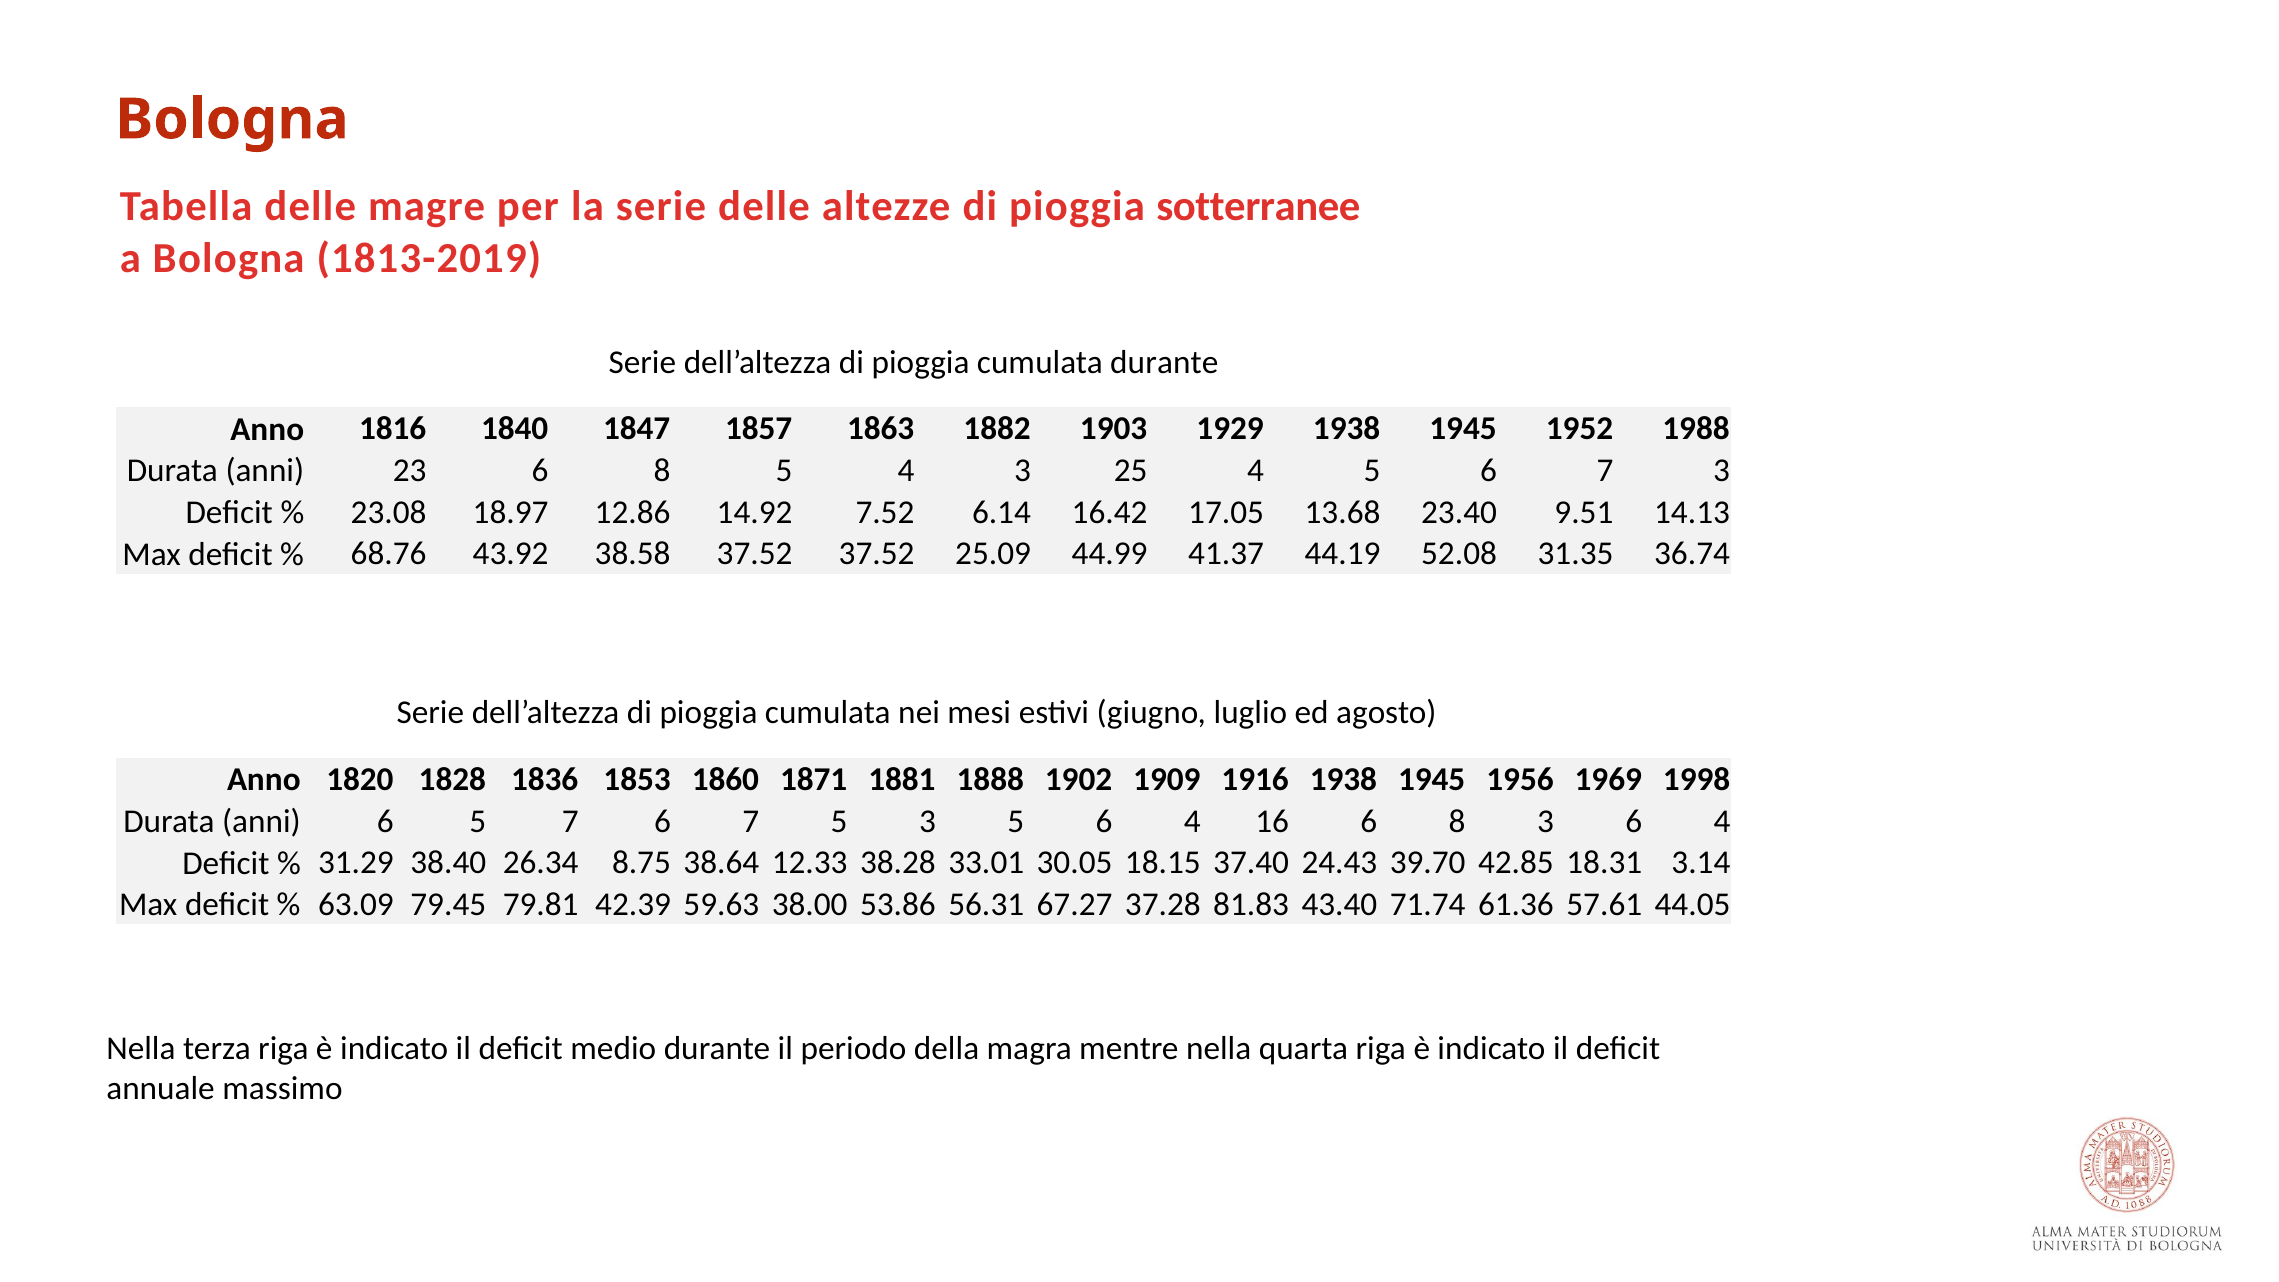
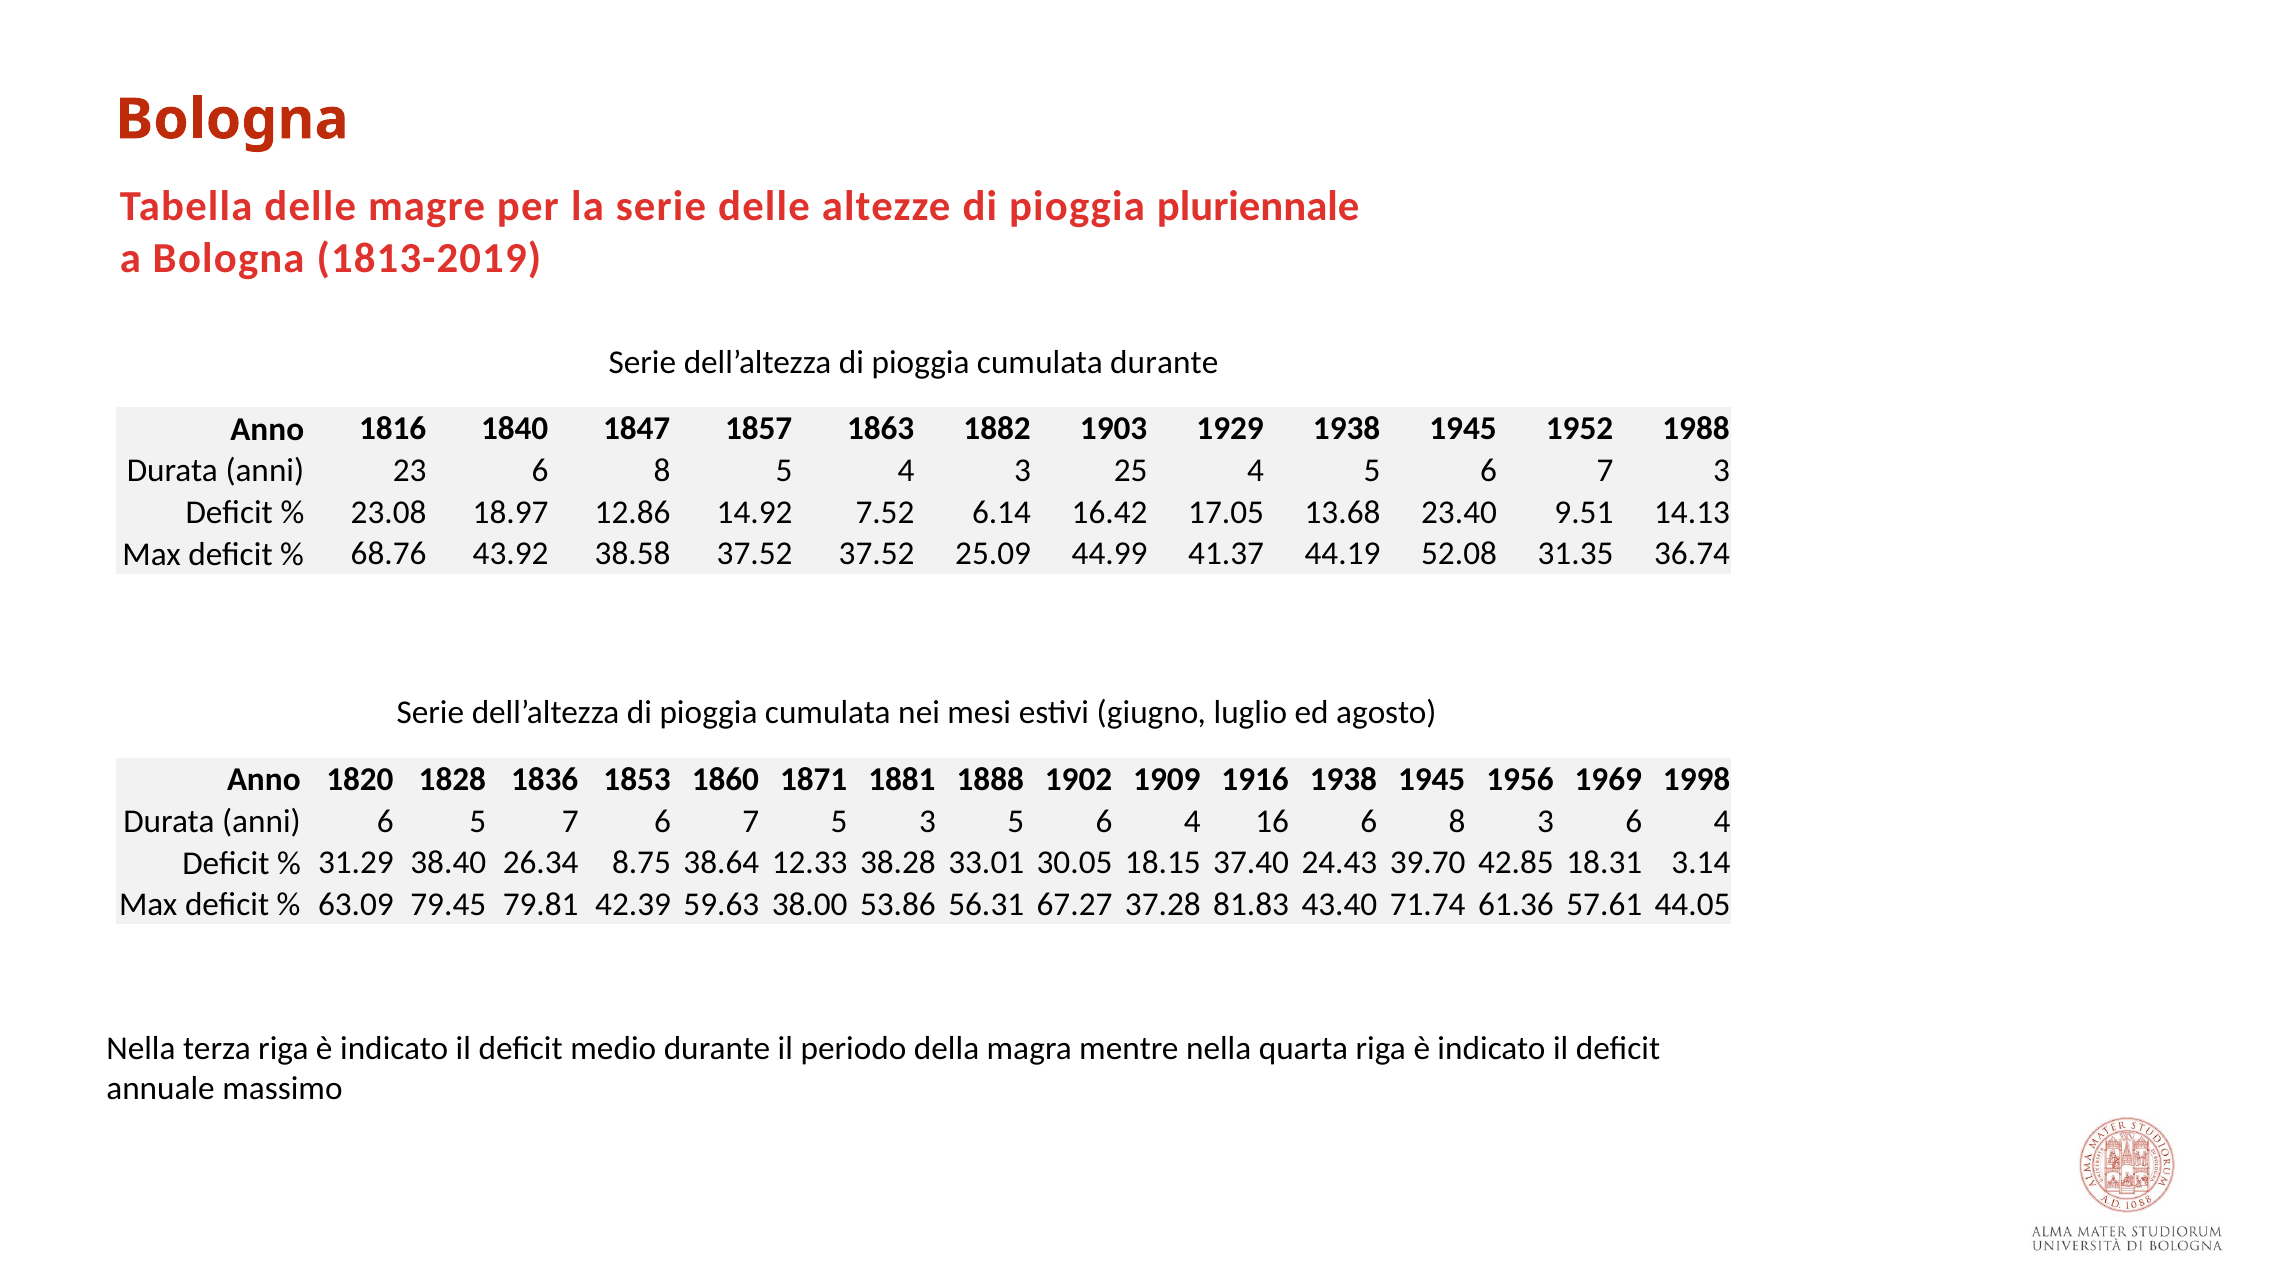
sotterranee: sotterranee -> pluriennale (1258, 207)
